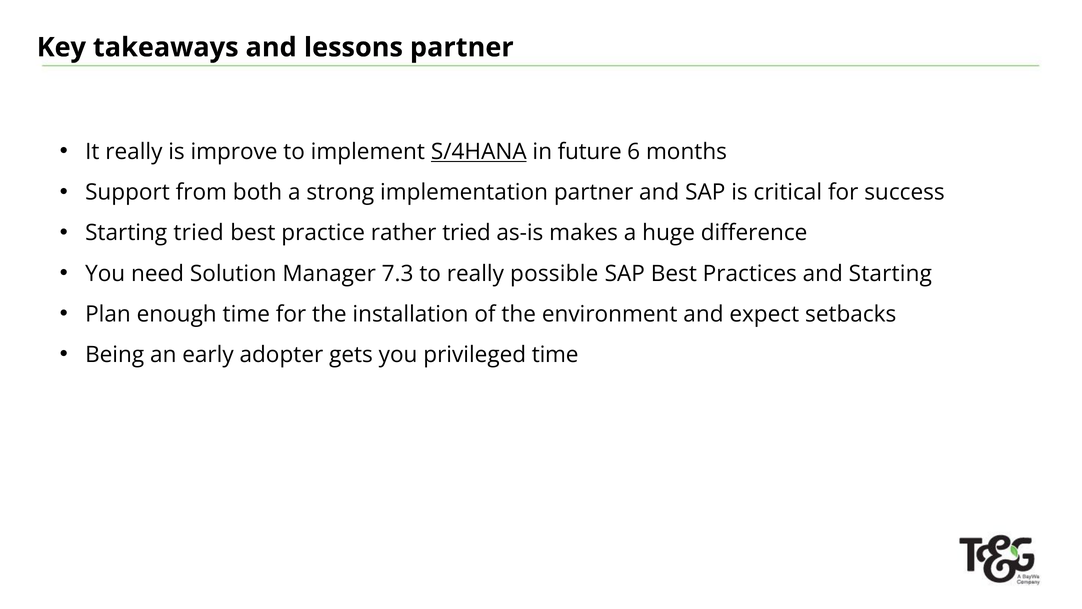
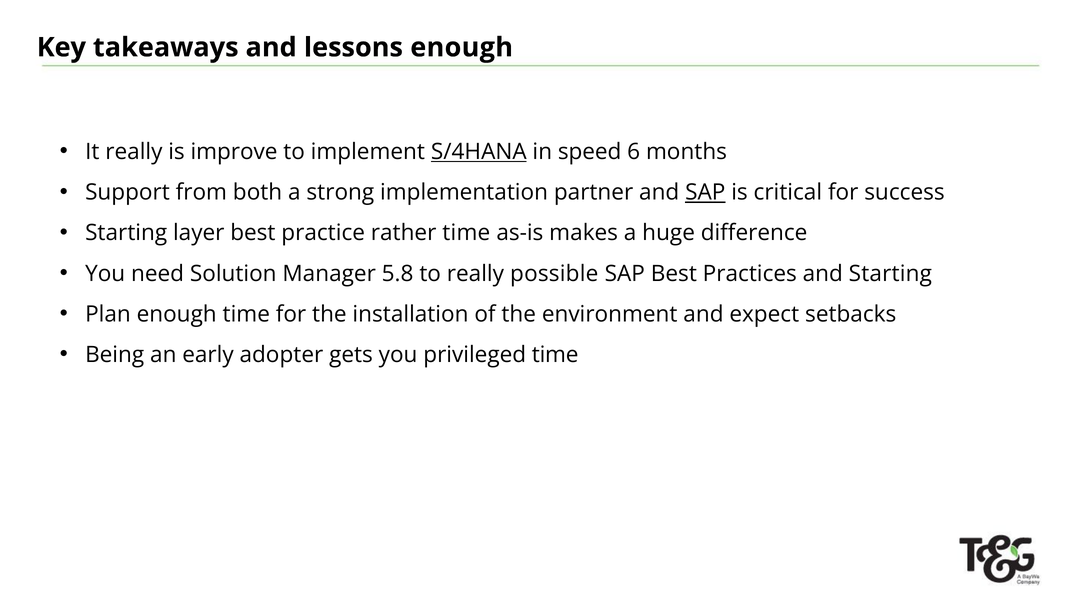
lessons partner: partner -> enough (462, 47)
future: future -> speed (590, 152)
SAP underline: none -> present (705, 192)
Starting tried: tried -> layer (199, 233)
rather tried: tried -> time (466, 233)
7.3: 7.3 -> 5.8 (398, 273)
